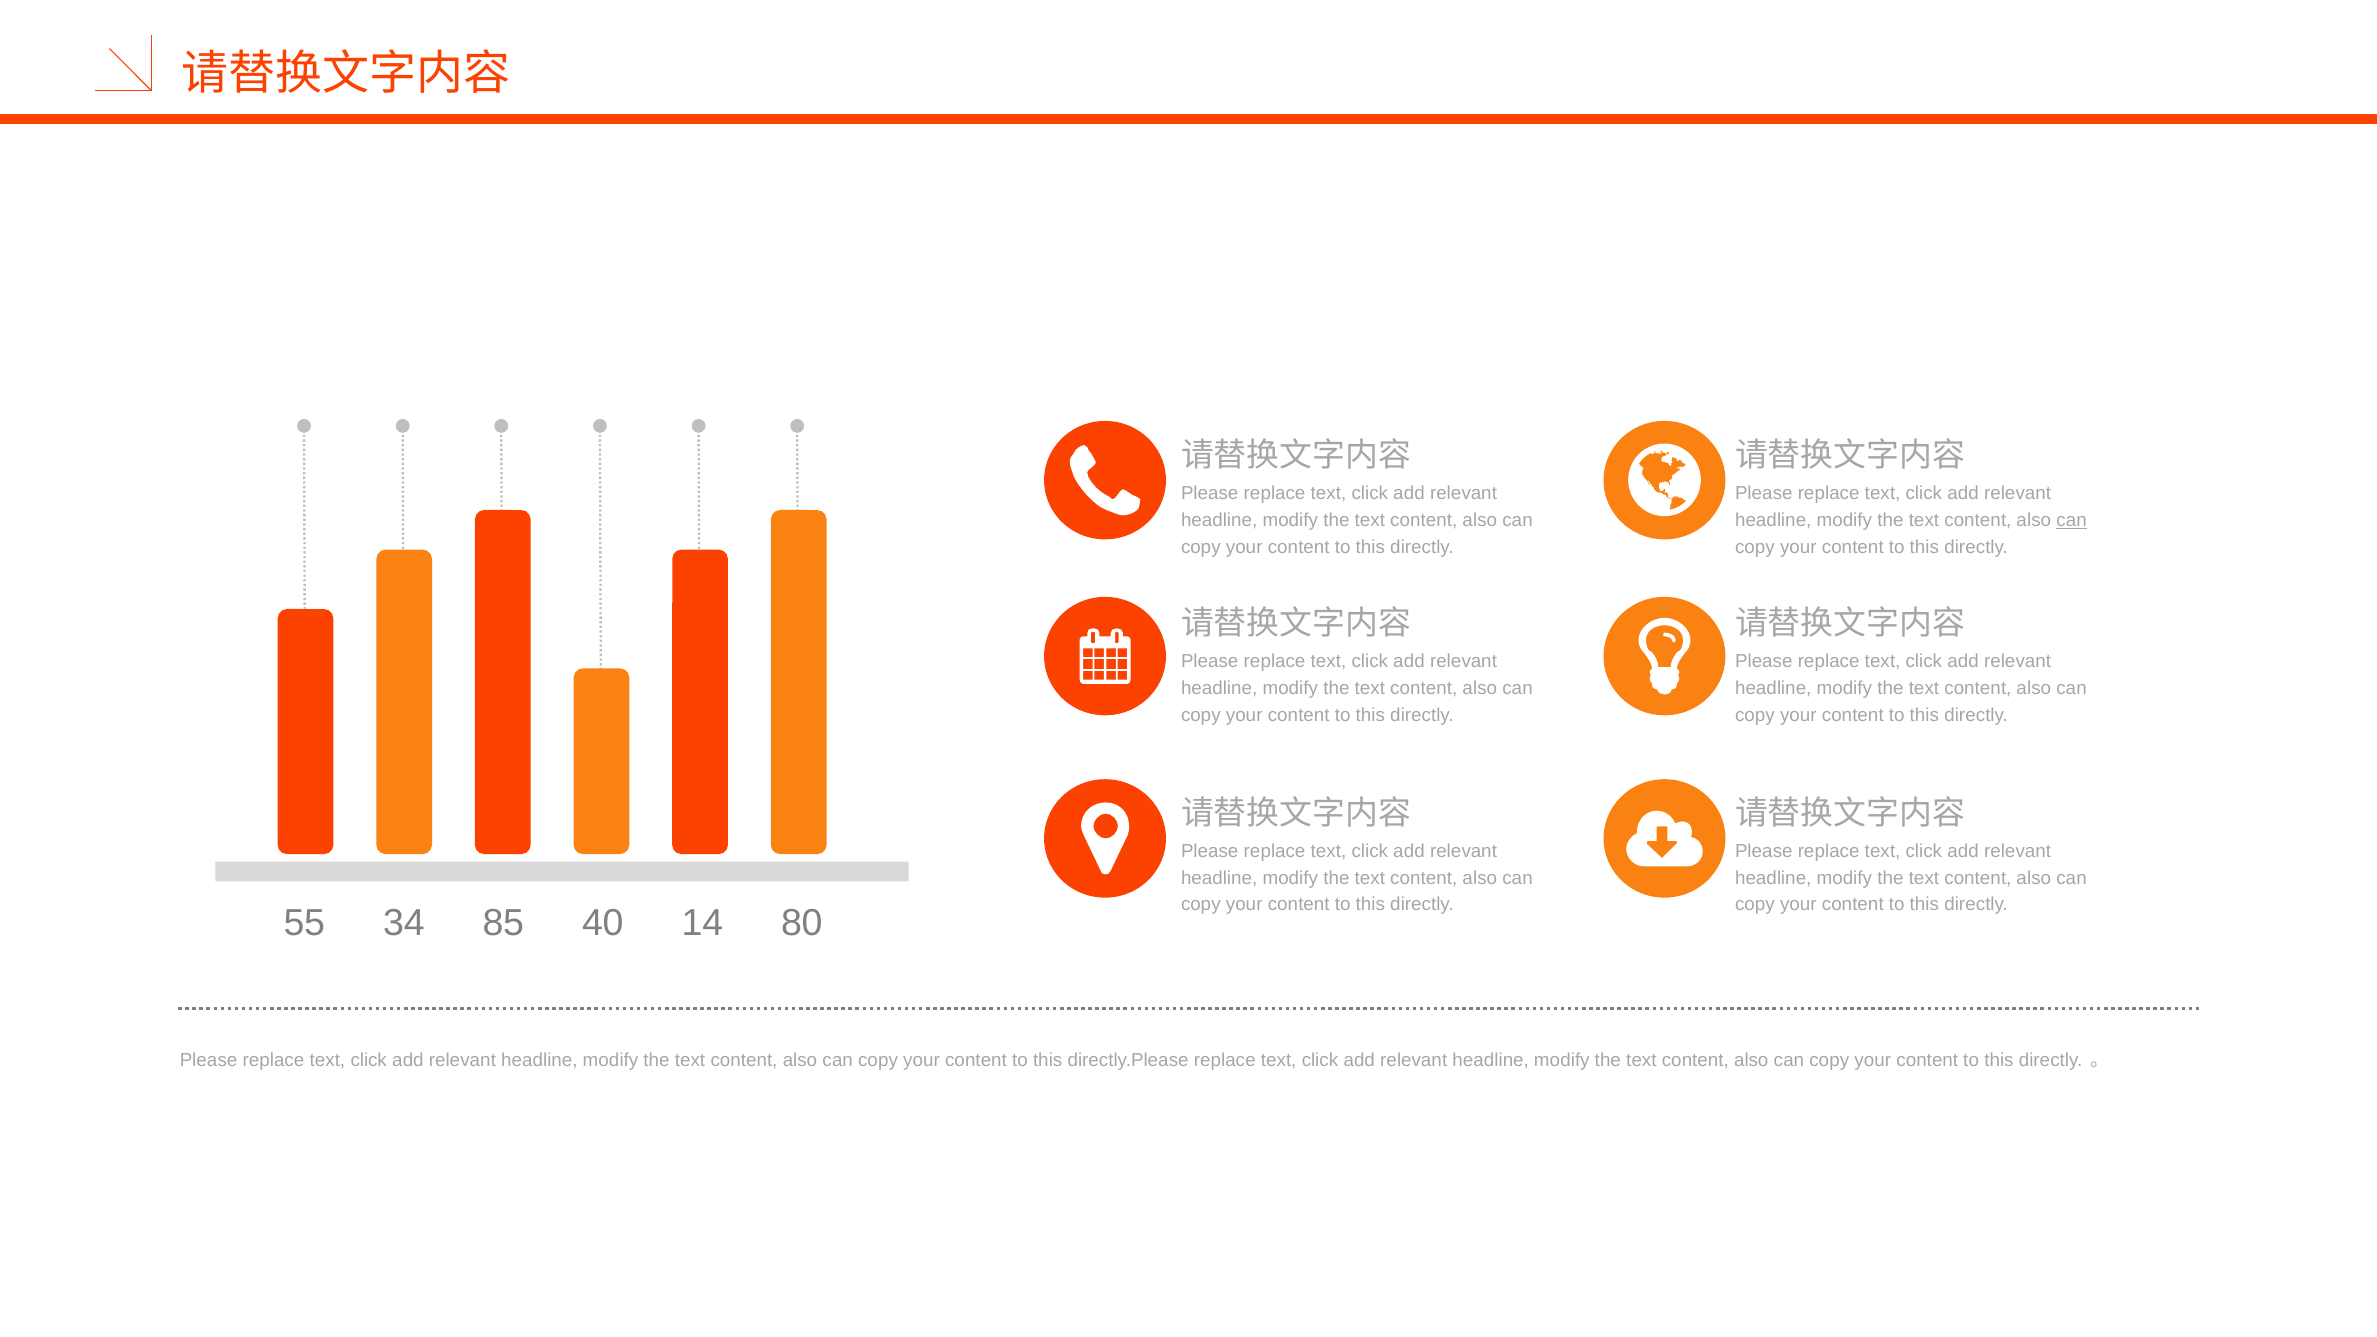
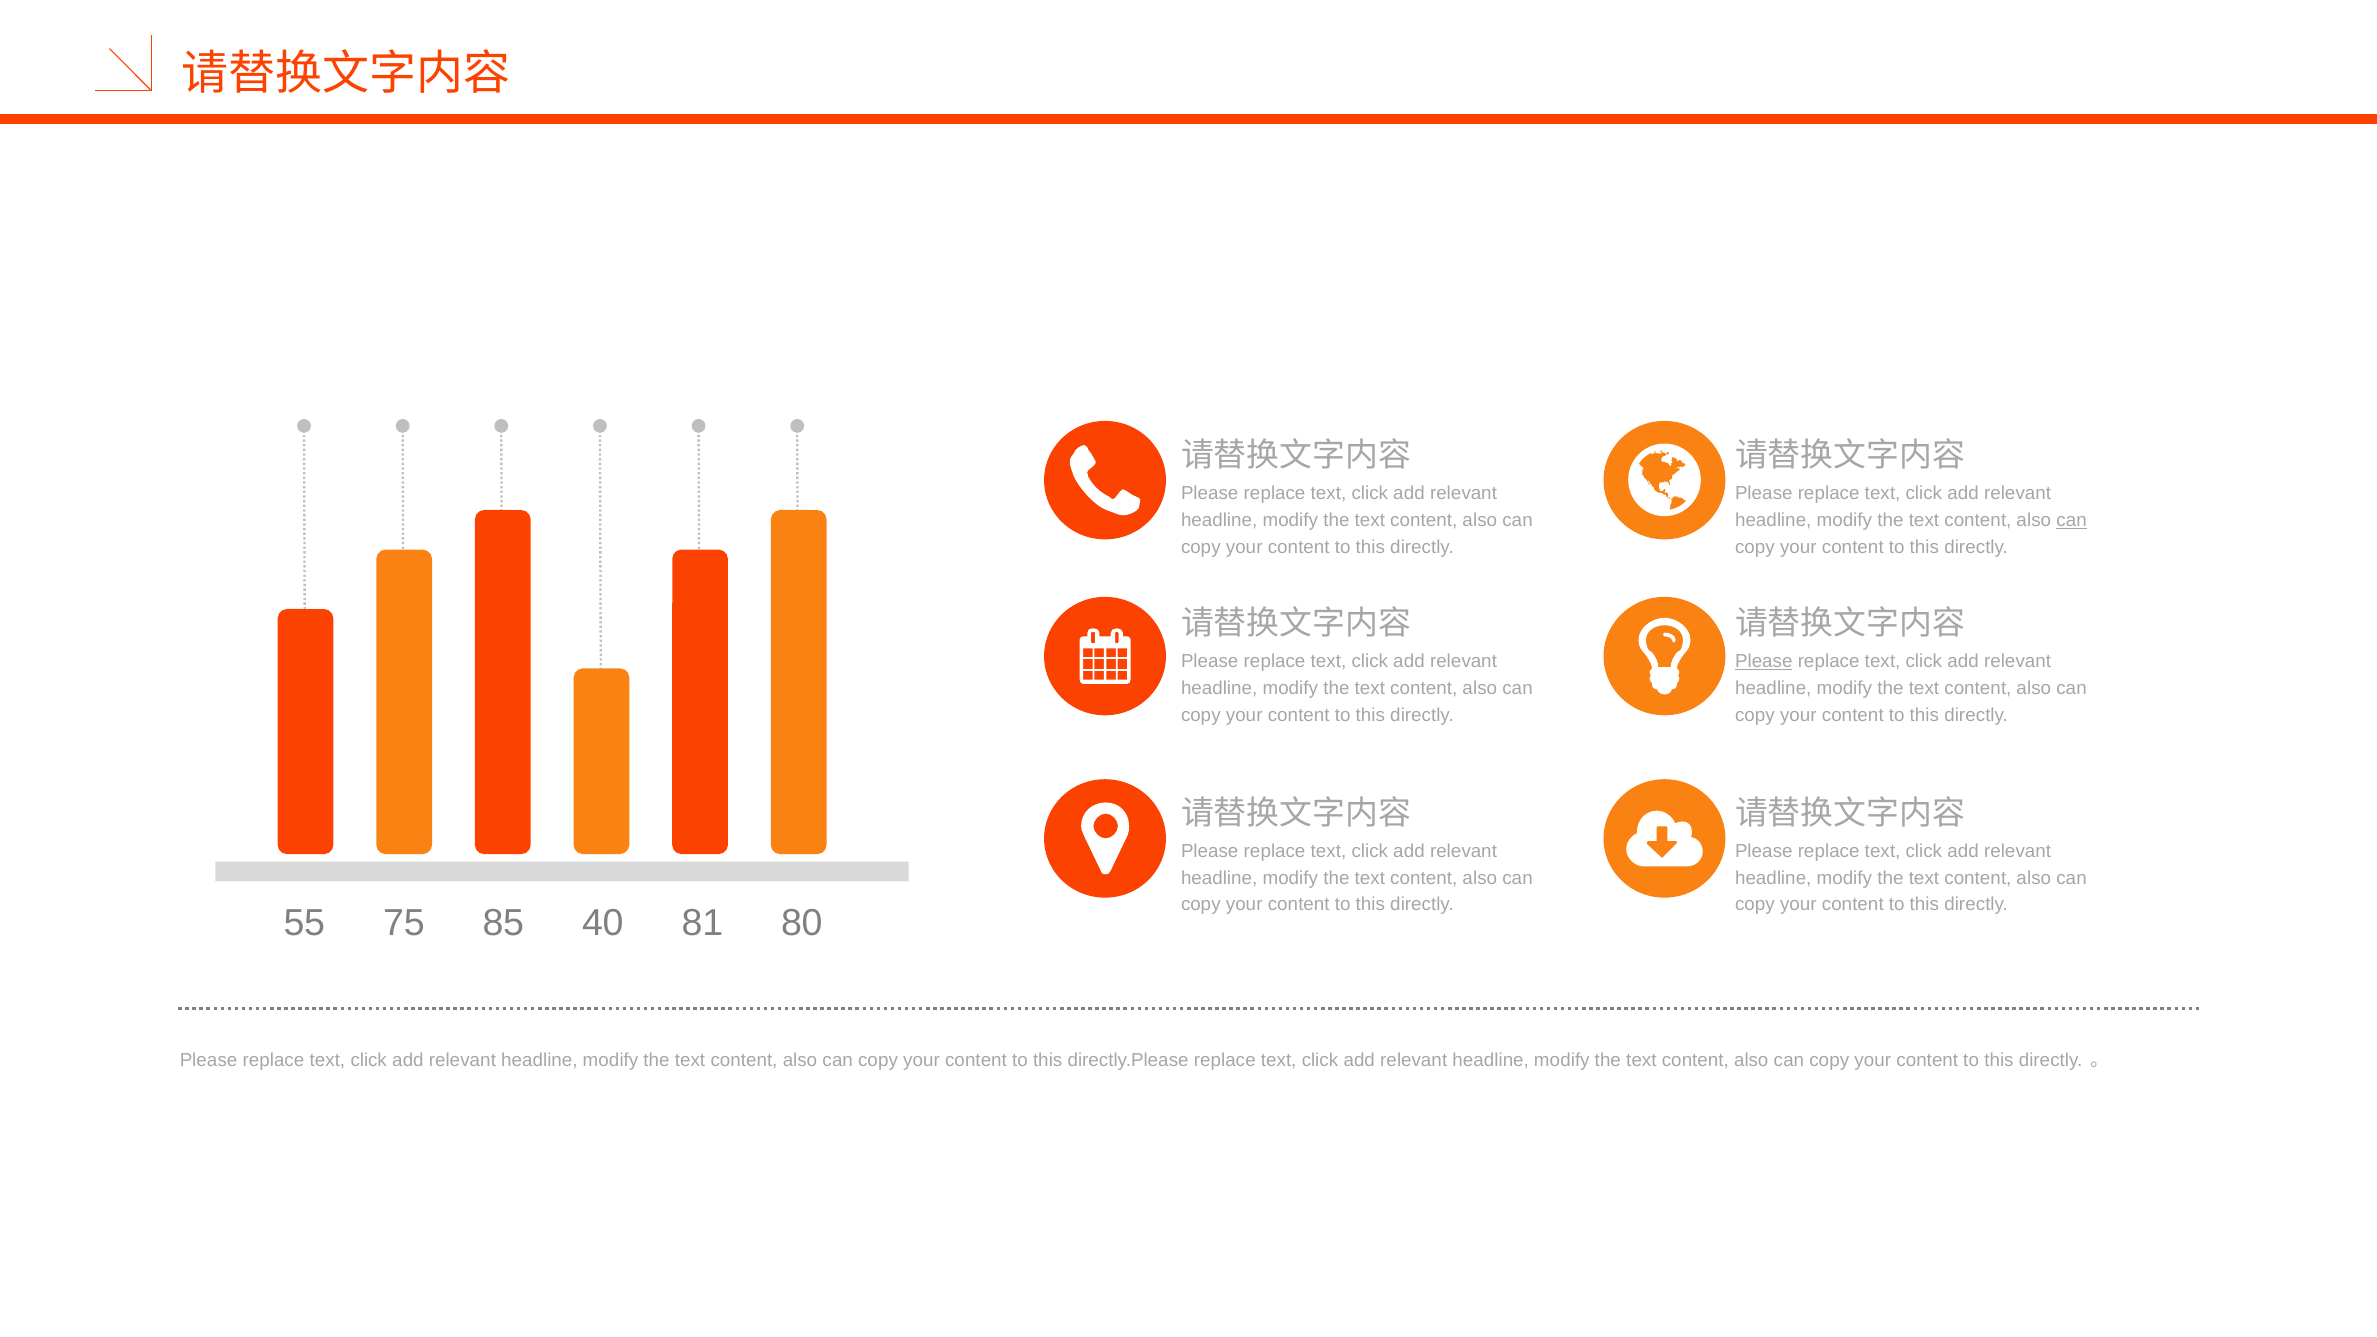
Please underline: none -> present (1764, 661)
34: 34 -> 75 (404, 923)
14: 14 -> 81 (702, 923)
